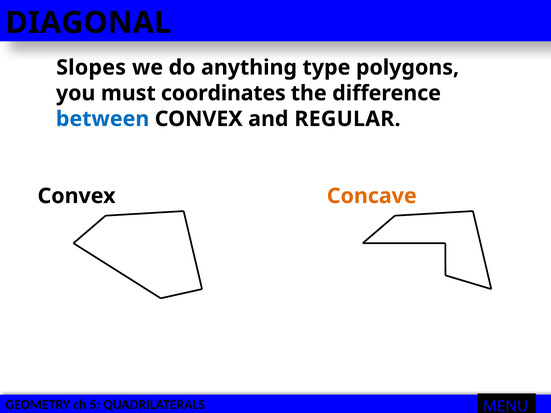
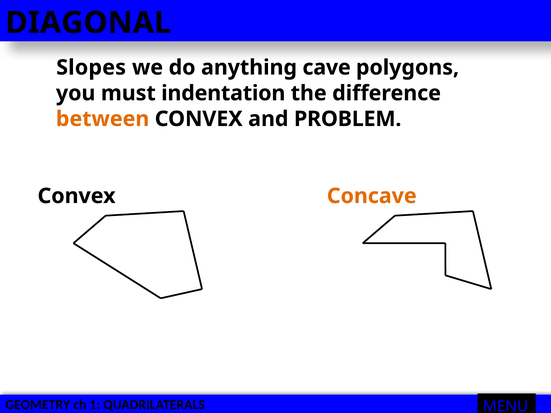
type: type -> cave (327, 68)
coordinates: coordinates -> indentation (223, 93)
between colour: blue -> orange (103, 119)
REGULAR: REGULAR -> PROBLEM (348, 119)
5: 5 -> 1 (95, 405)
